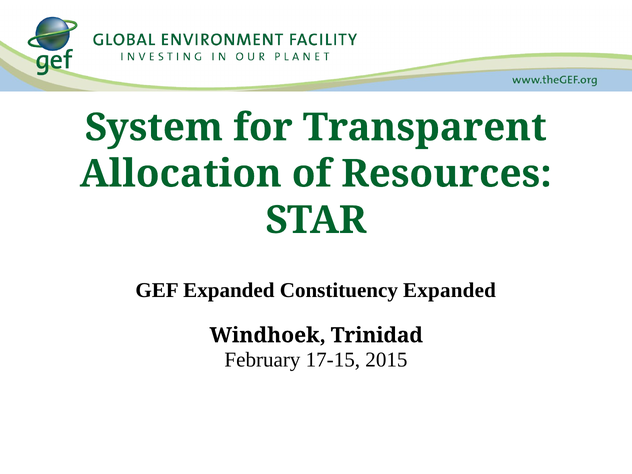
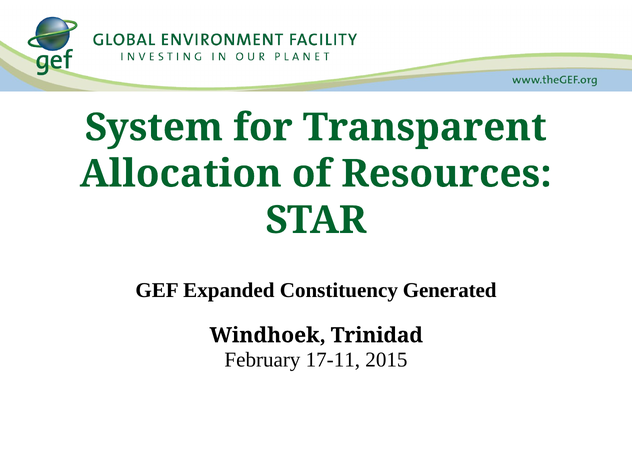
Constituency Expanded: Expanded -> Generated (450, 291)
17-15: 17-15 -> 17-11 (333, 360)
